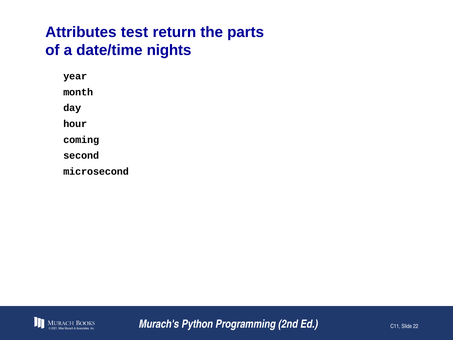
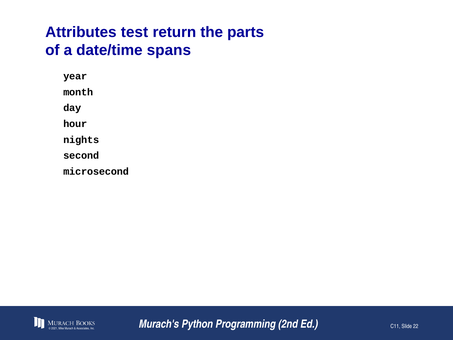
nights: nights -> spans (169, 50)
coming: coming -> nights (81, 140)
